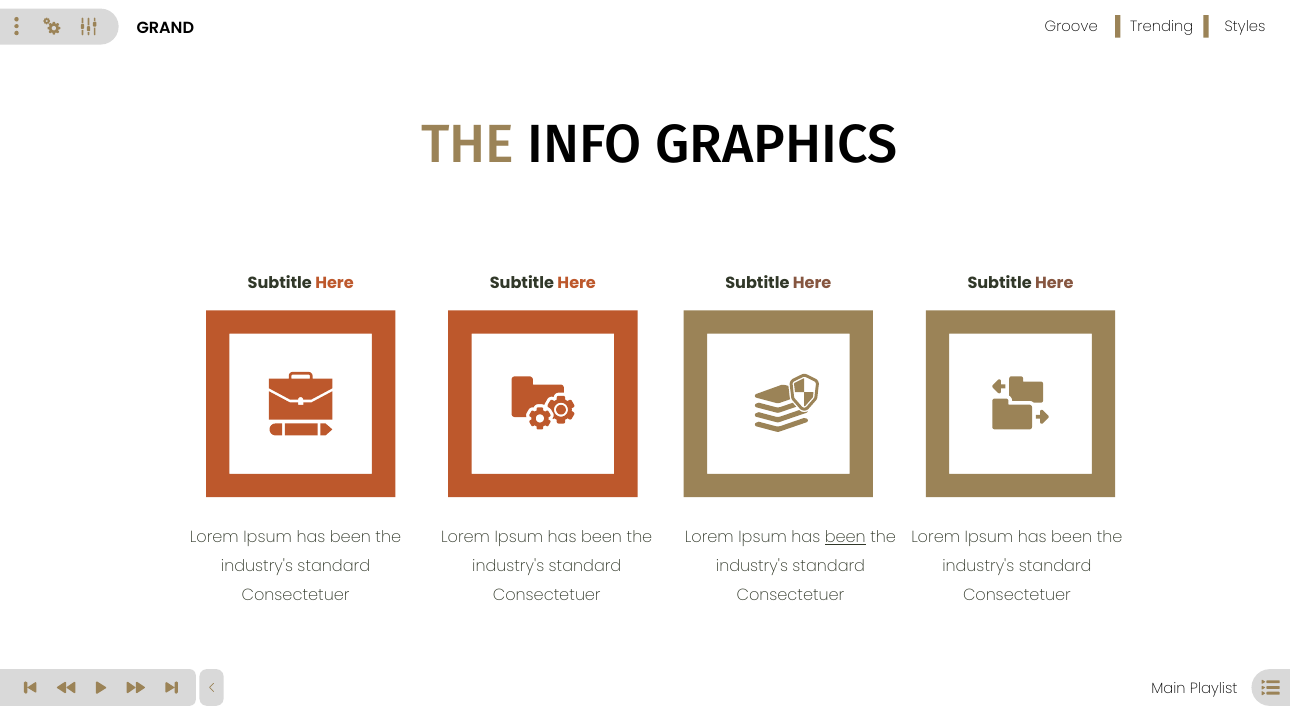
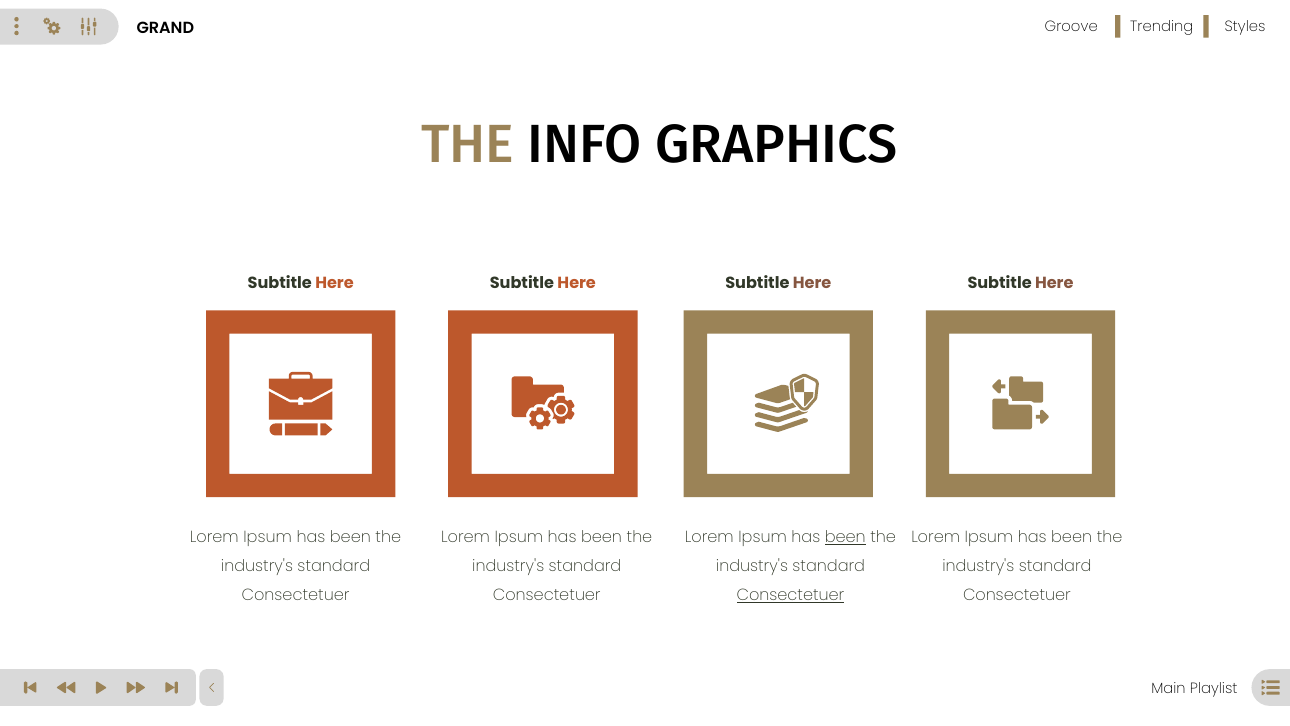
Consectetuer underline: none -> present (791, 595)
